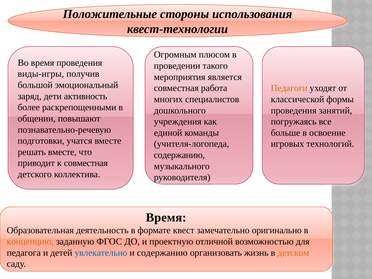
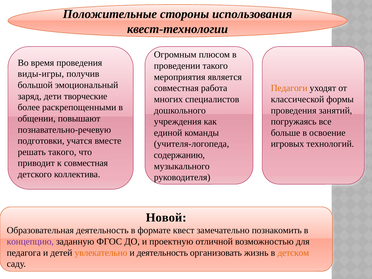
активность: активность -> творческие (86, 96)
решать вместе: вместе -> такого (62, 152)
Время: Время -> Новой (166, 218)
оригинально: оригинально -> познакомить (277, 230)
концепцию colour: orange -> purple (30, 242)
увлекательно colour: blue -> orange (101, 253)
и содержанию: содержанию -> деятельность (162, 253)
